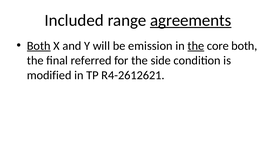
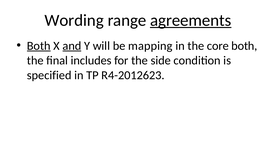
Included: Included -> Wording (74, 20)
and underline: none -> present (72, 46)
emission: emission -> mapping (150, 46)
the underline: present -> none (196, 46)
referred: referred -> includes (91, 61)
modified: modified -> specified (49, 75)
R4-2612621: R4-2612621 -> R4-2012623 (133, 75)
